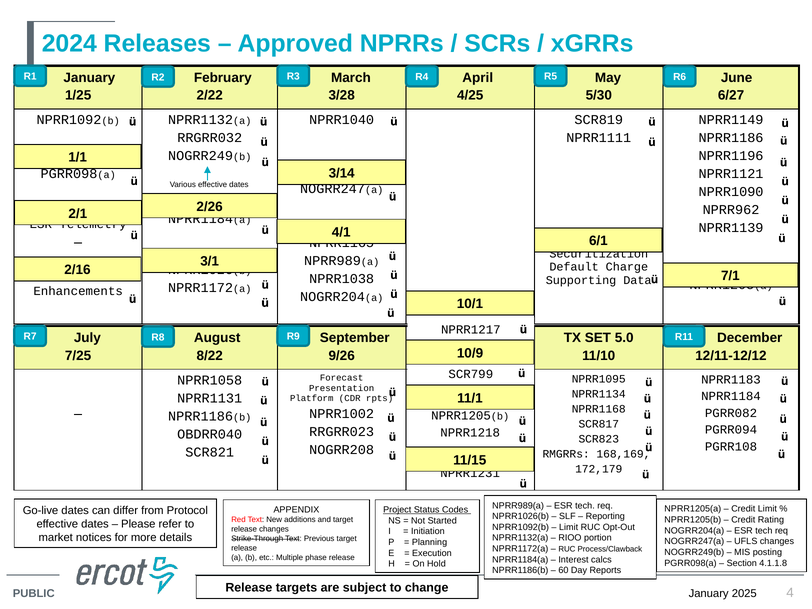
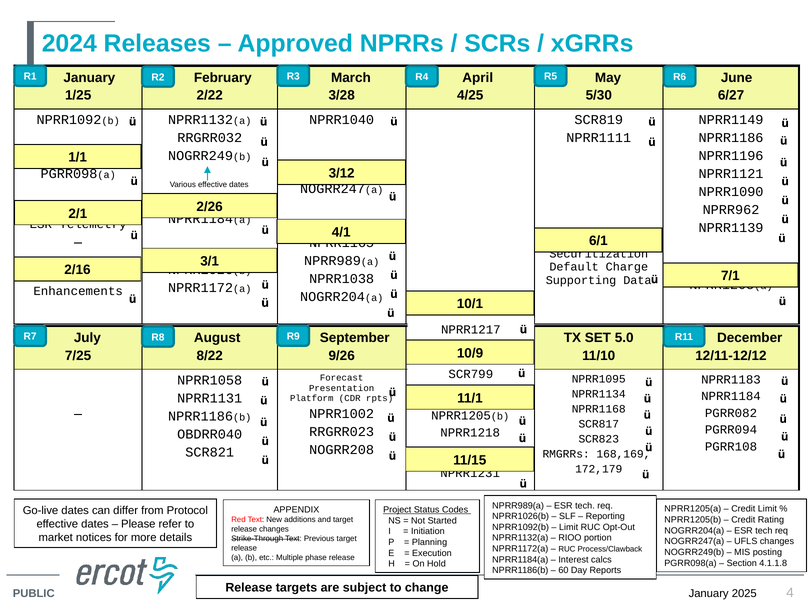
3/14: 3/14 -> 3/12 (342, 173)
